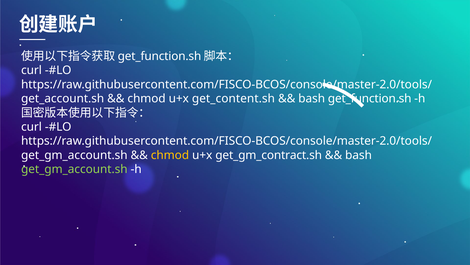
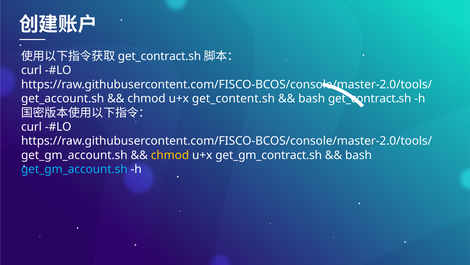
get_function.sh: get_function.sh -> get_contract.sh (159, 56)
bash get_function.sh: get_function.sh -> get_contract.sh (370, 98)
get_gm_account.sh colour: light green -> light blue (74, 169)
